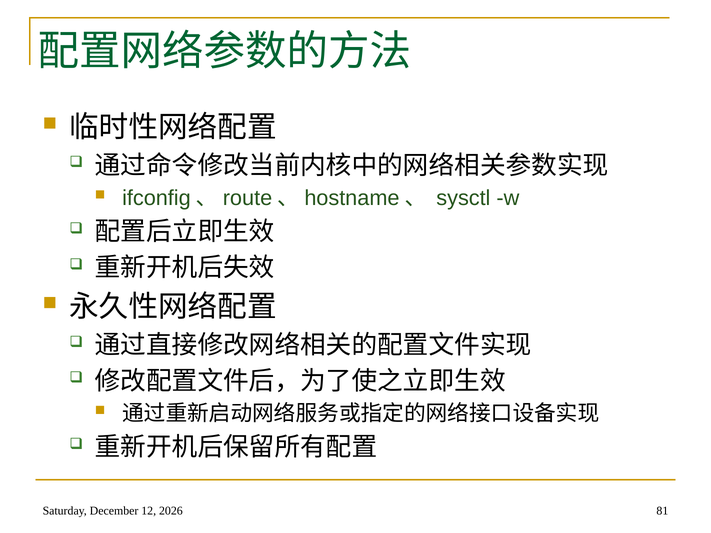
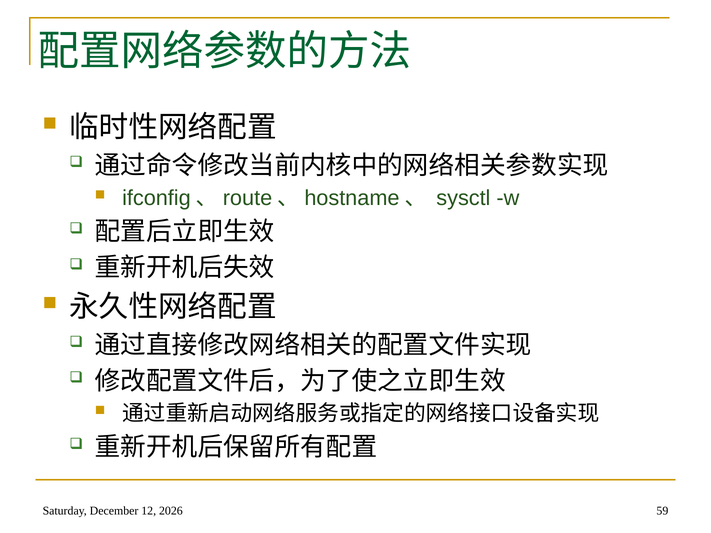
81: 81 -> 59 (662, 511)
